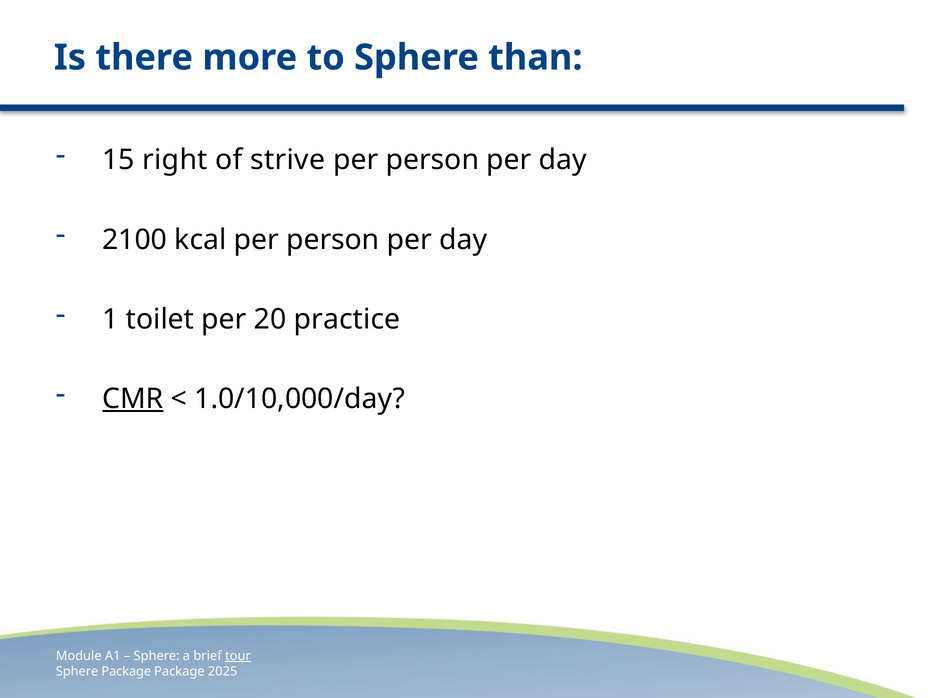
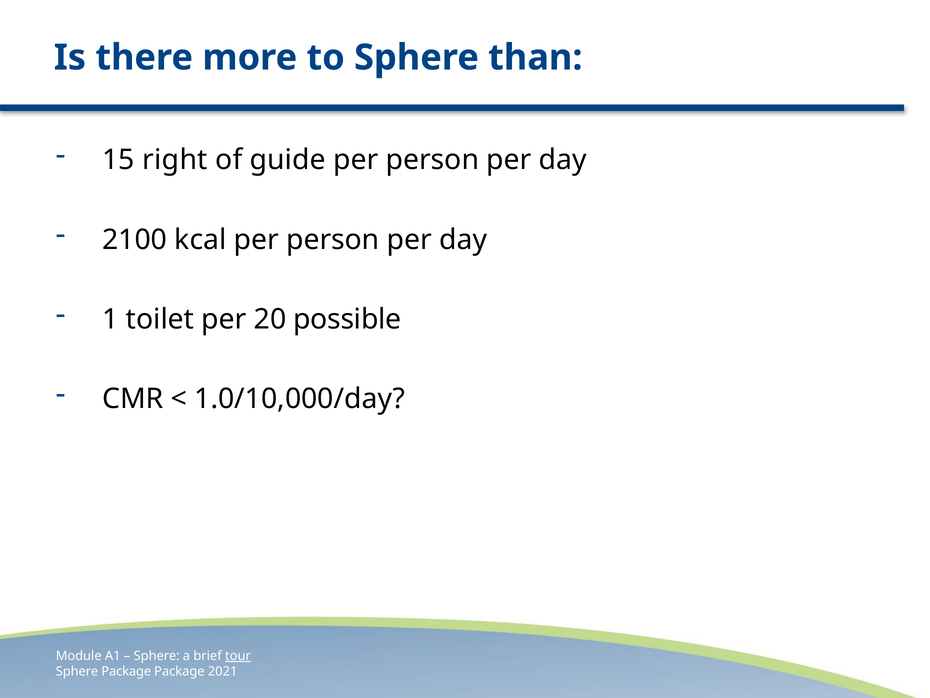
strive: strive -> guide (288, 160)
practice: practice -> possible (347, 319)
CMR underline: present -> none (133, 399)
2025: 2025 -> 2021 (223, 671)
